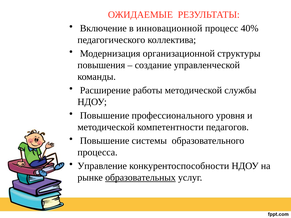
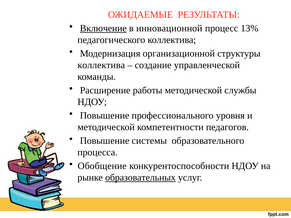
Включение underline: none -> present (103, 28)
40%: 40% -> 13% (250, 28)
повышения: повышения -> коллектива (101, 65)
Управление: Управление -> Обобщение (102, 166)
